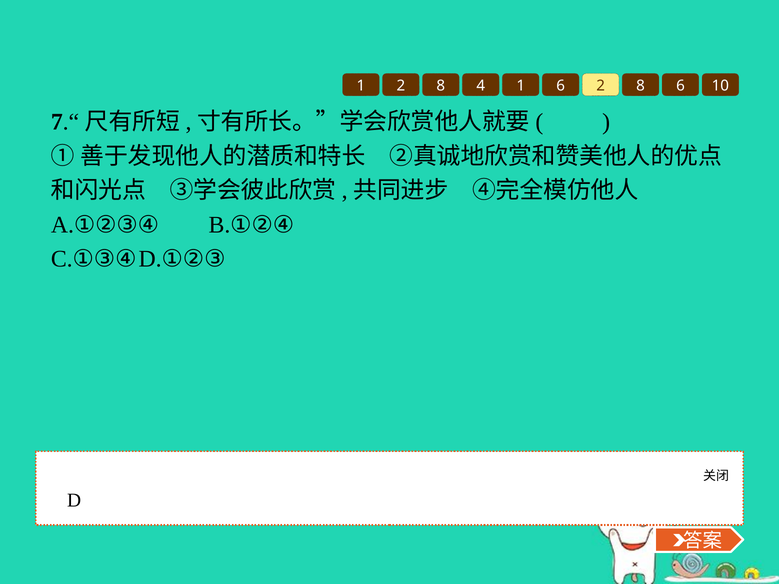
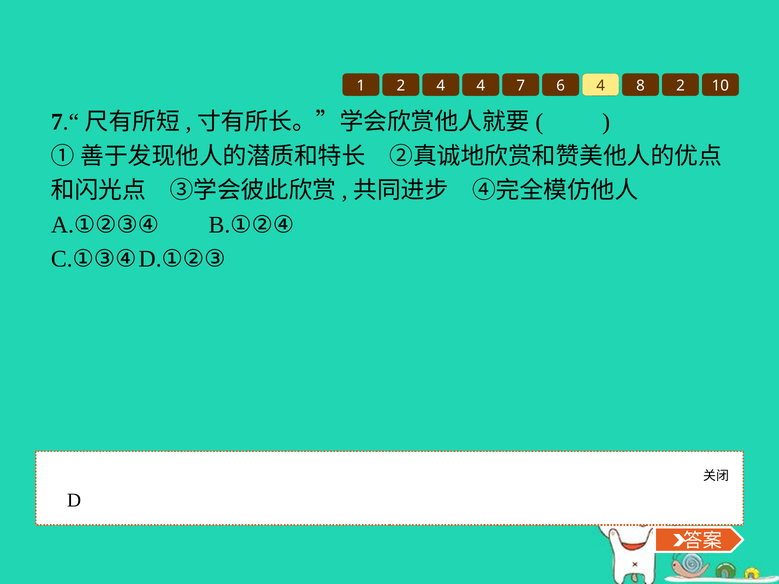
1 2 8: 8 -> 4 (441, 86)
4 1: 1 -> 7 (521, 86)
6 2: 2 -> 4 (601, 86)
8 6: 6 -> 2 (680, 86)
